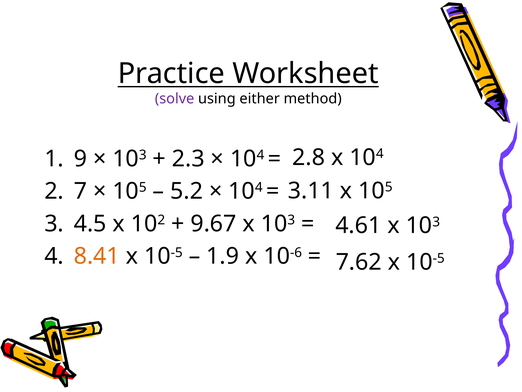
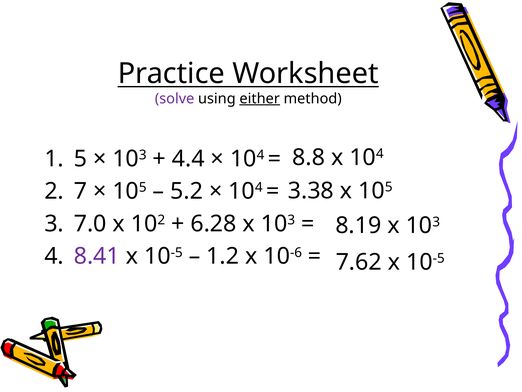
either underline: none -> present (260, 98)
2.8: 2.8 -> 8.8 (309, 157)
9: 9 -> 5 (80, 159)
2.3: 2.3 -> 4.4 (188, 159)
3.11: 3.11 -> 3.38 (311, 191)
4.5: 4.5 -> 7.0 (90, 224)
9.67: 9.67 -> 6.28 (213, 224)
4.61: 4.61 -> 8.19 (358, 225)
8.41 colour: orange -> purple (97, 256)
1.9: 1.9 -> 1.2 (223, 256)
